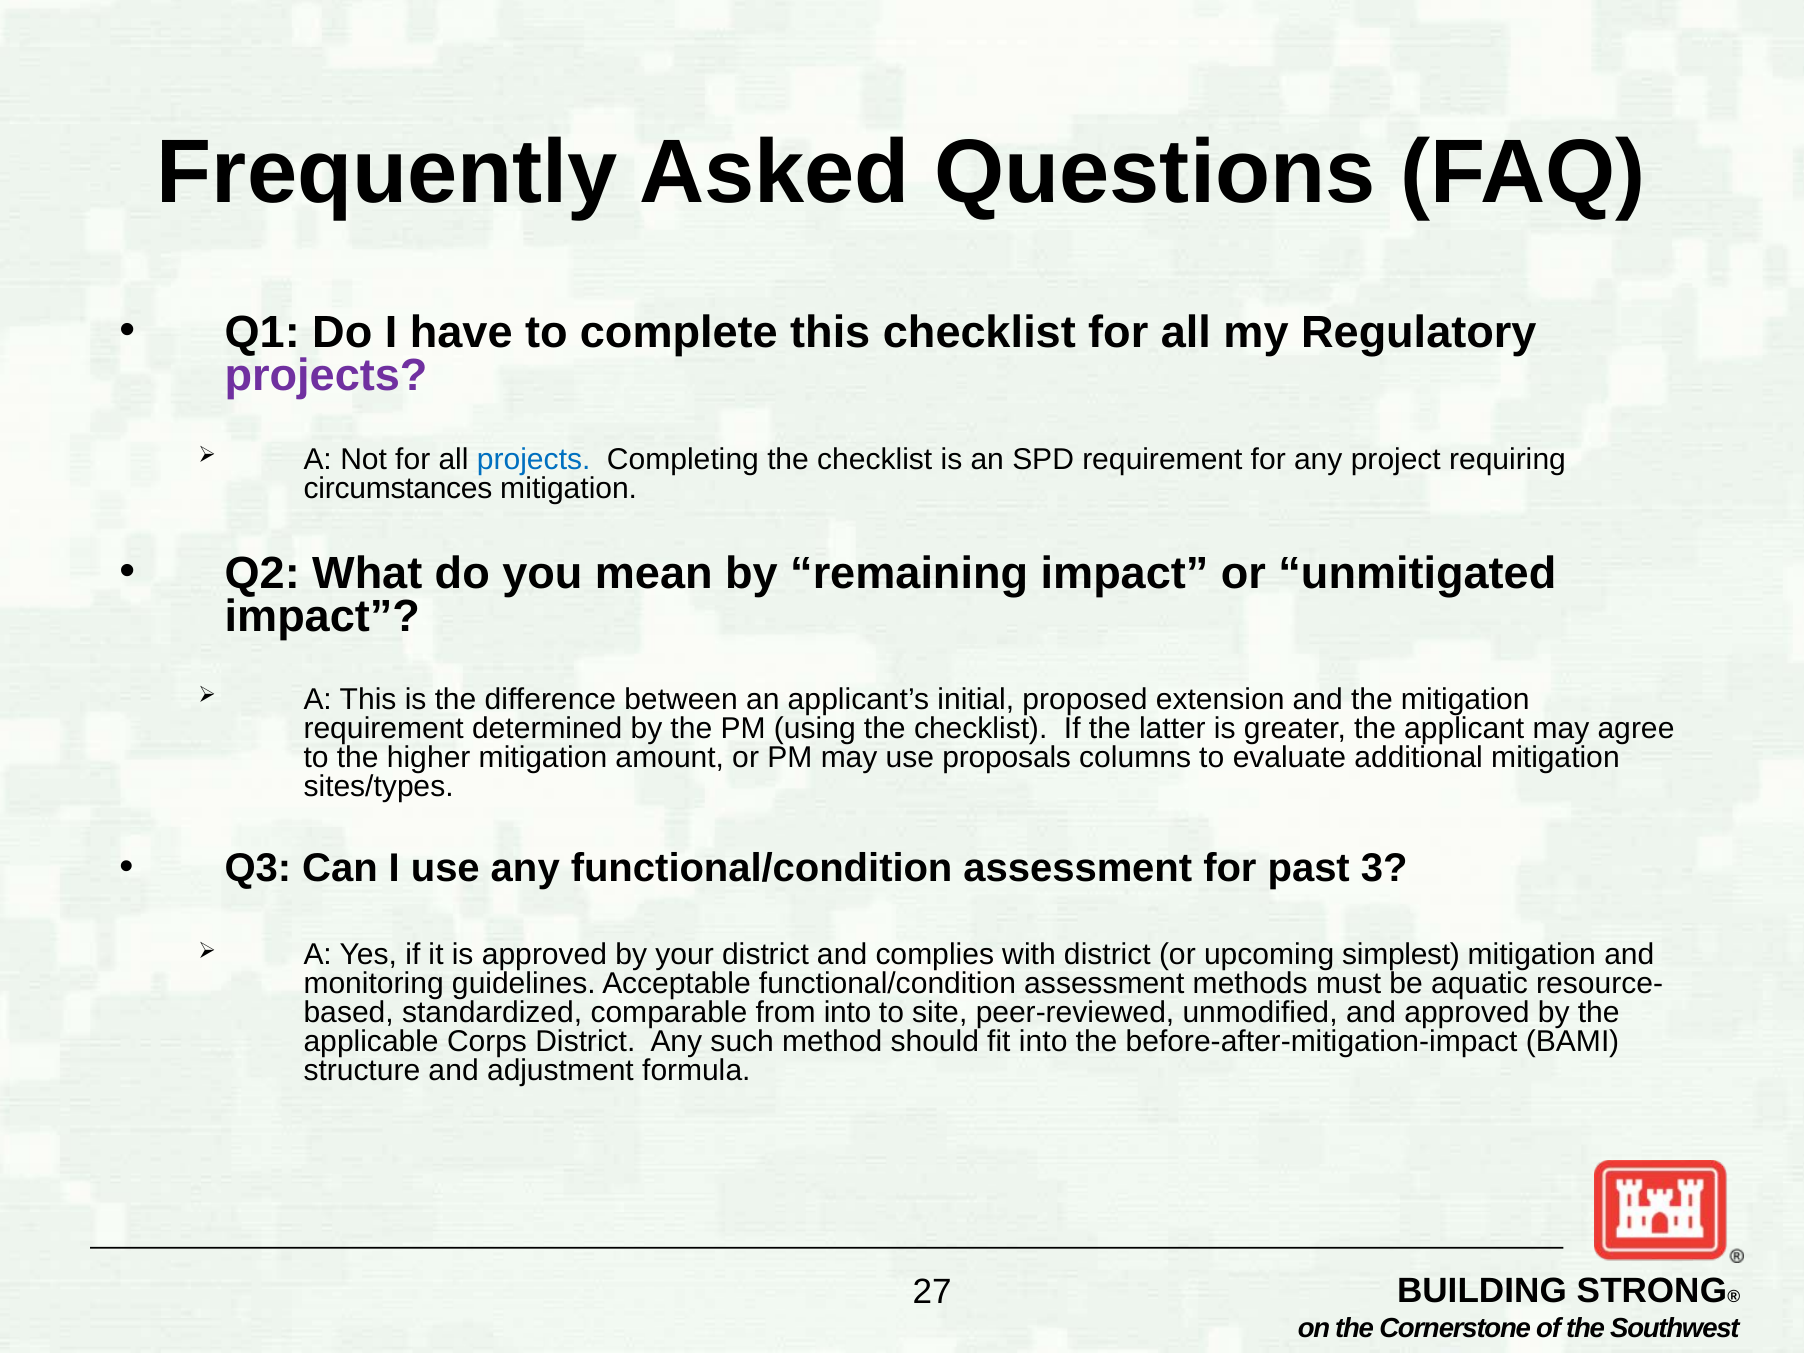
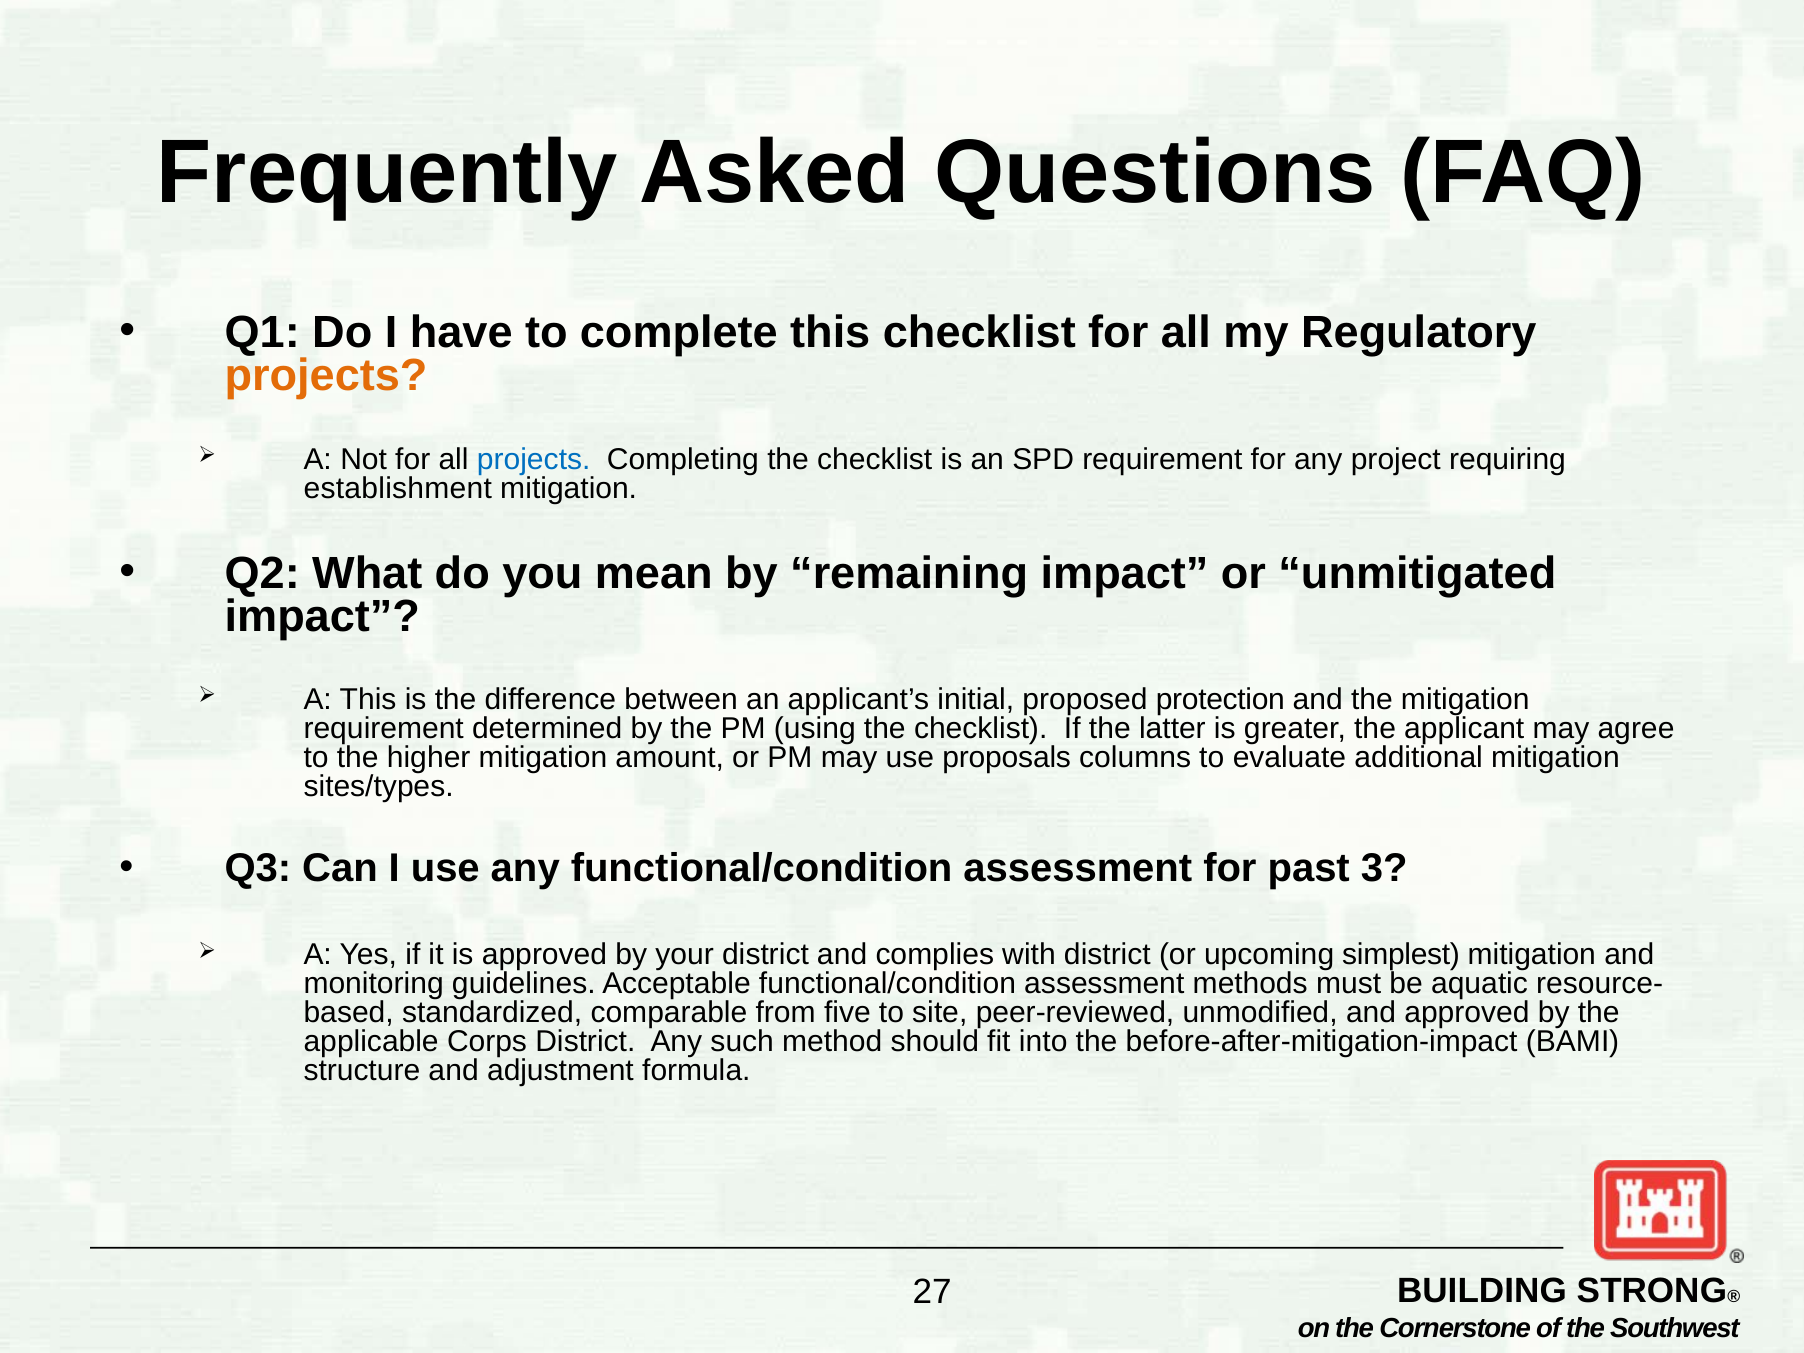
projects colour: purple -> orange (326, 376)
circumstances: circumstances -> establishment (398, 488)
extension: extension -> protection (1220, 700)
from into: into -> five (847, 1013)
